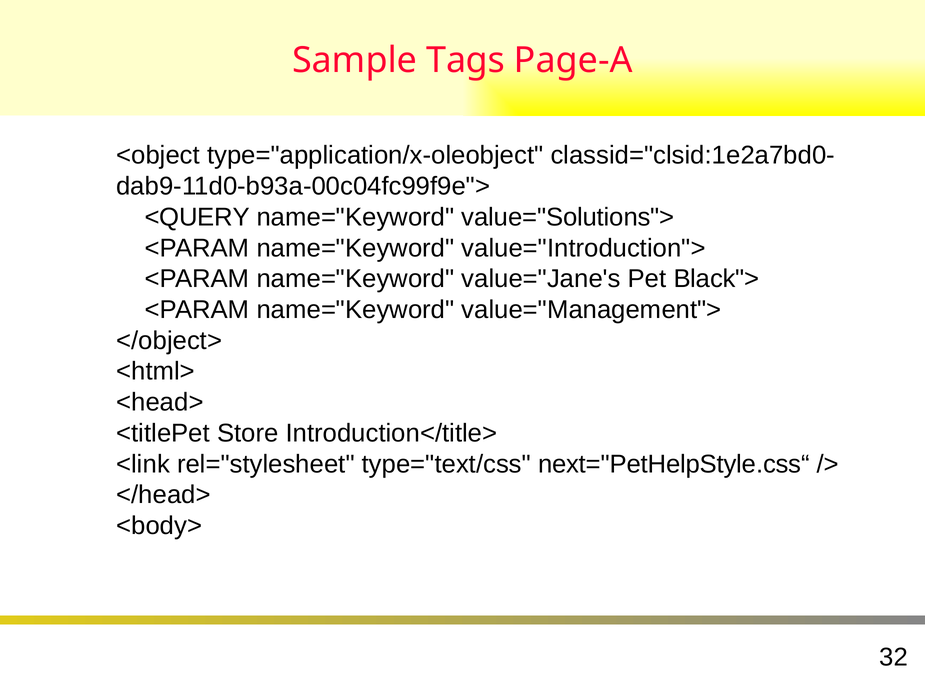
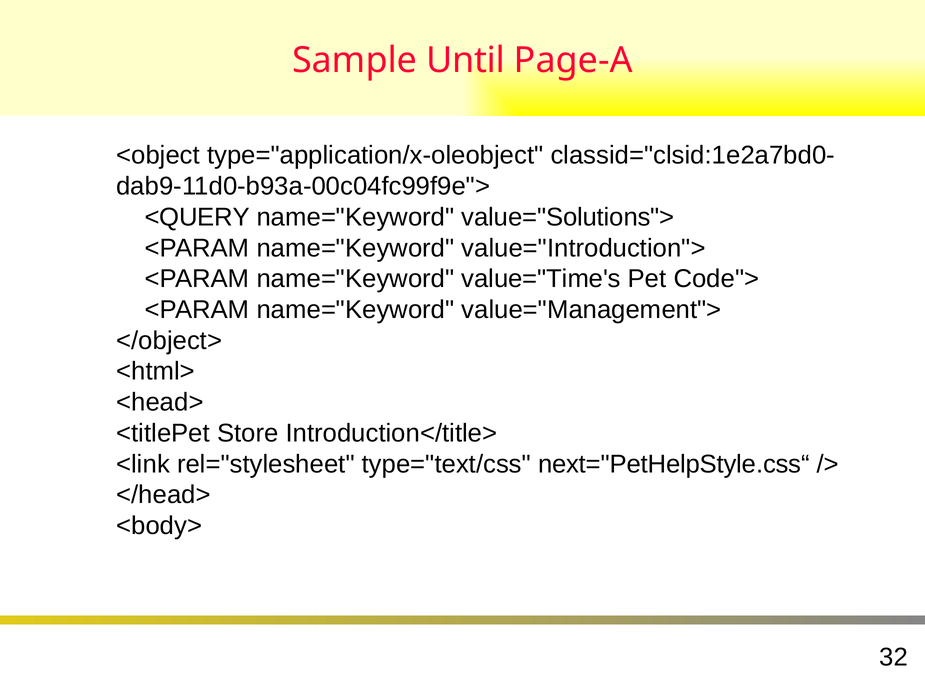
Tags: Tags -> Until (466, 60)
value="Jane's: value="Jane's -> value="Time's (541, 279)
Black">: Black"> -> Code"> (716, 279)
